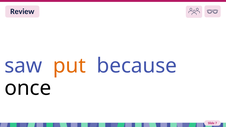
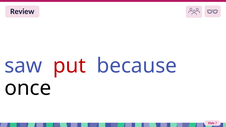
put colour: orange -> red (69, 66)
